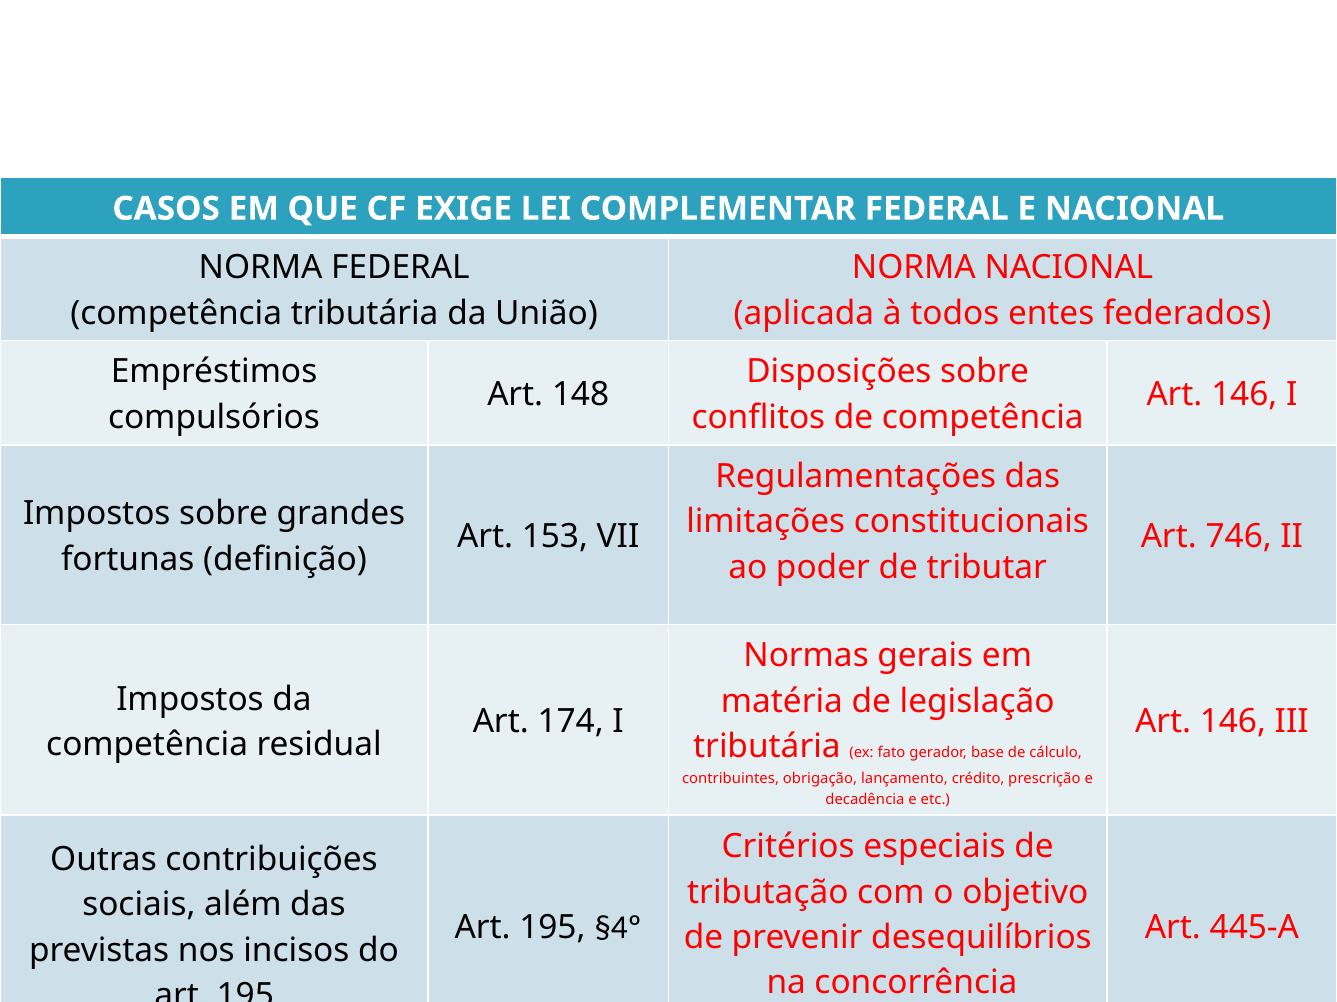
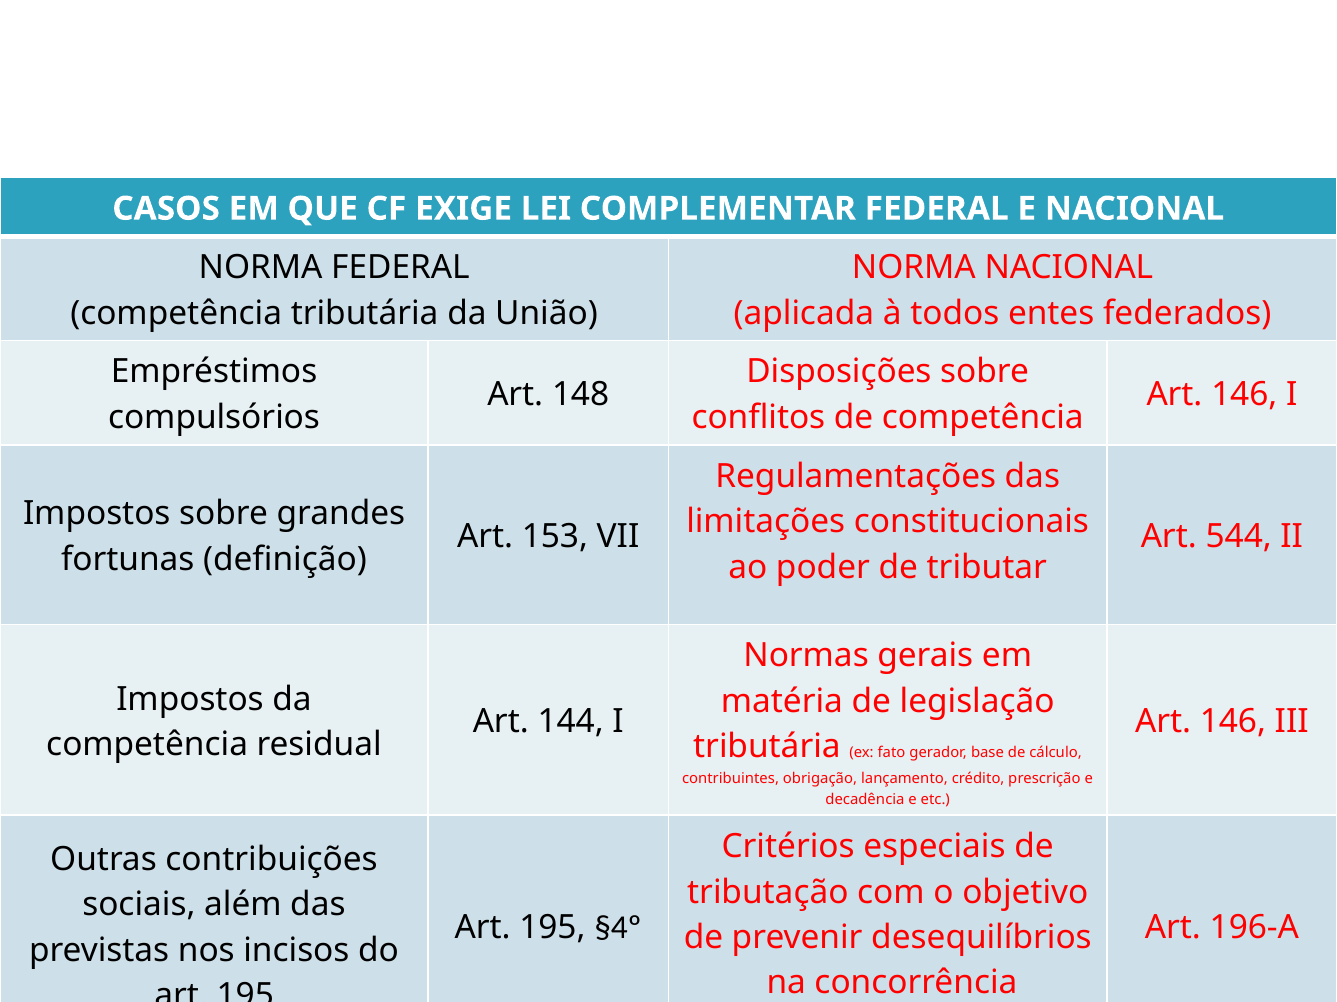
746: 746 -> 544 (1239, 537)
174: 174 -> 144 (571, 722)
445-A: 445-A -> 196-A (1254, 928)
